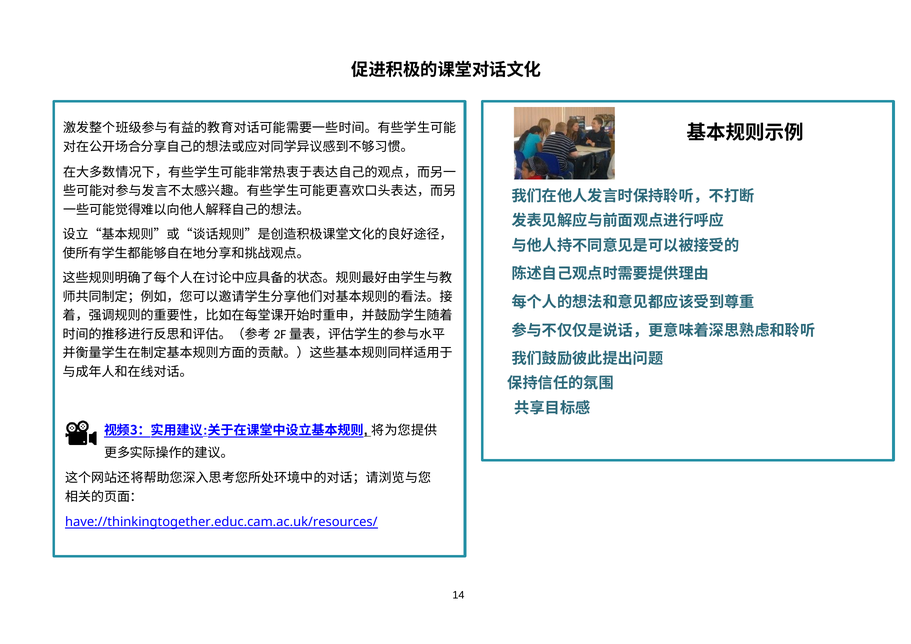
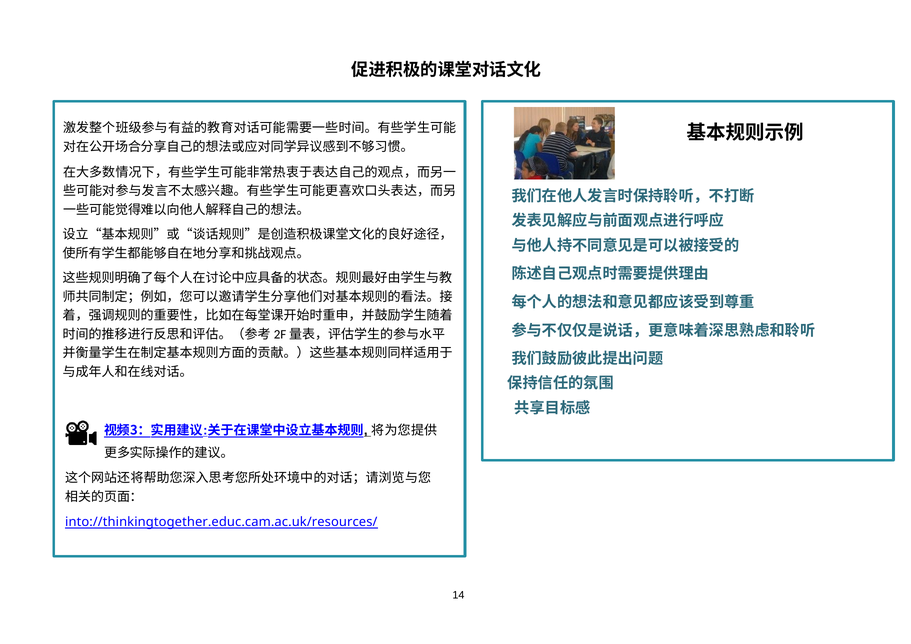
have://thinkingtogether.educ.cam.ac.uk/resources/: have://thinkingtogether.educ.cam.ac.uk/resources/ -> into://thinkingtogether.educ.cam.ac.uk/resources/ (221, 522)
